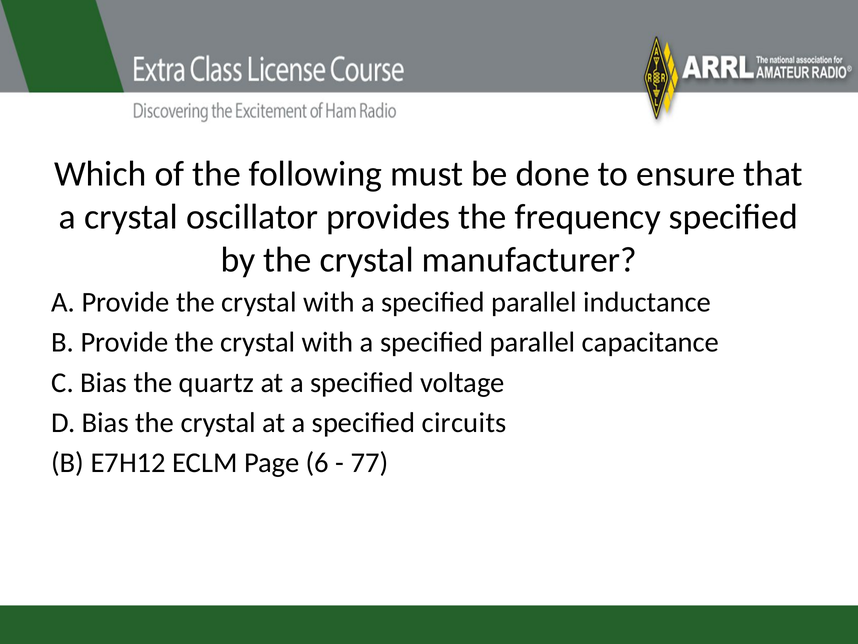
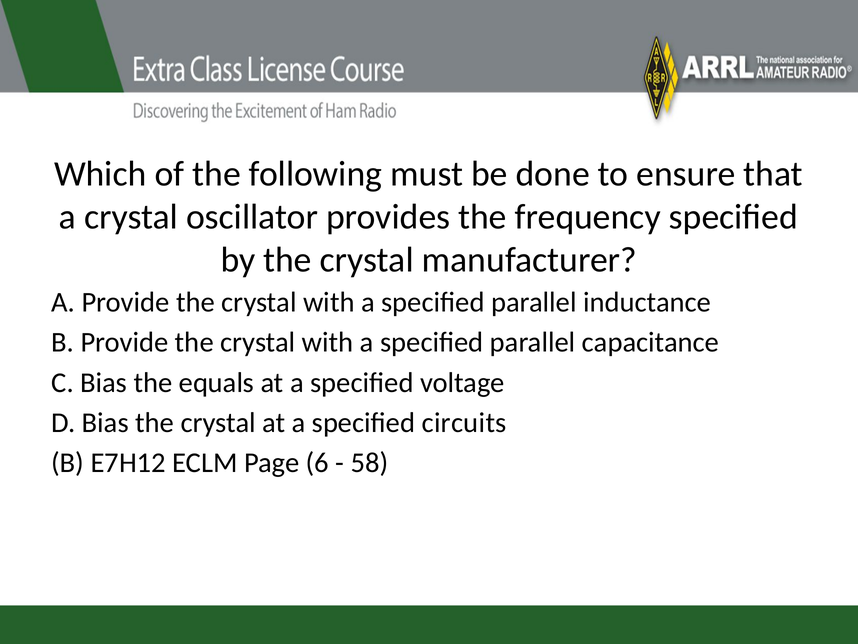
quartz: quartz -> equals (217, 382)
77: 77 -> 58 (369, 462)
